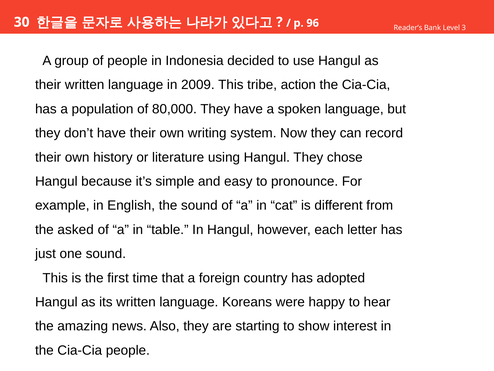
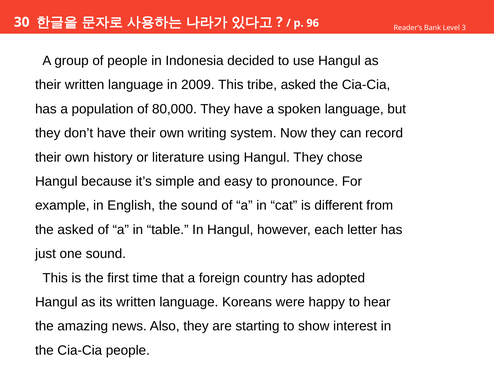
tribe action: action -> asked (298, 85)
